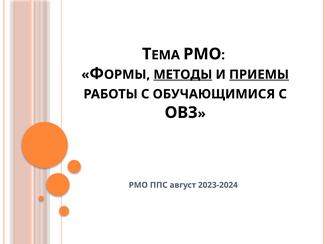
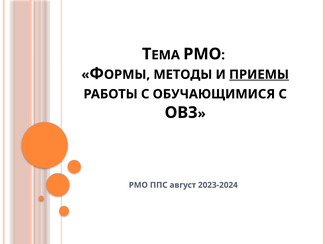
МЕТОДЫ underline: present -> none (183, 75)
